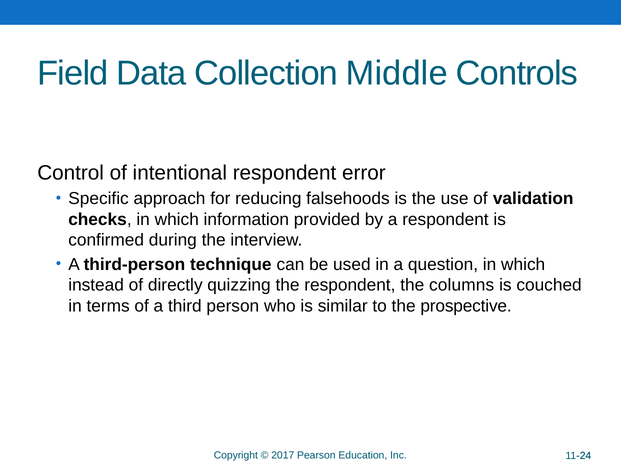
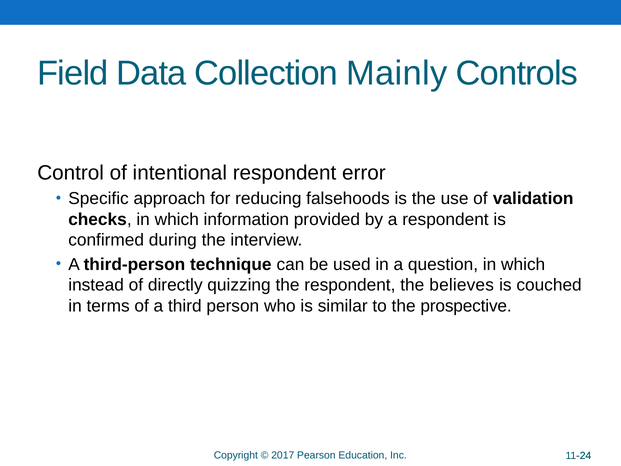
Middle: Middle -> Mainly (397, 73)
columns: columns -> believes (462, 285)
